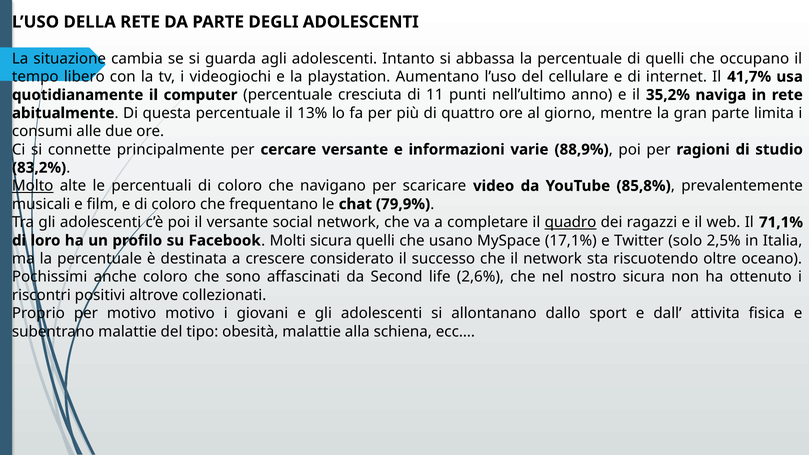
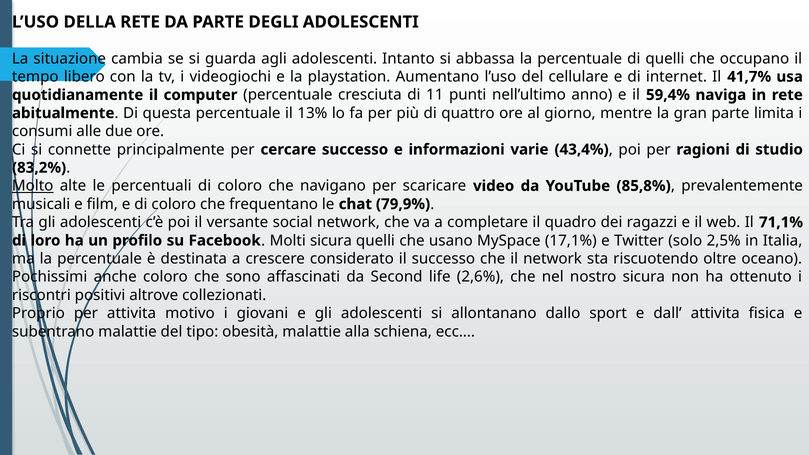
35,2%: 35,2% -> 59,4% (668, 95)
cercare versante: versante -> successo (355, 150)
88,9%: 88,9% -> 43,4% (582, 150)
quadro underline: present -> none (571, 222)
per motivo: motivo -> attivita (132, 313)
